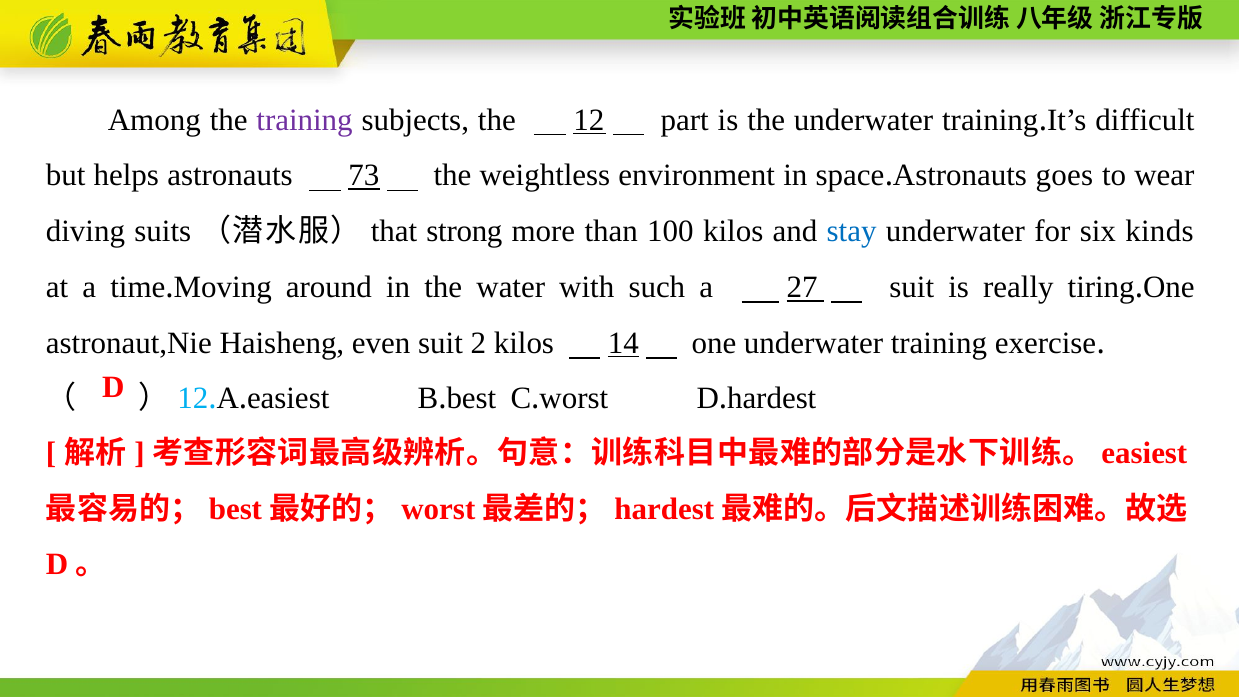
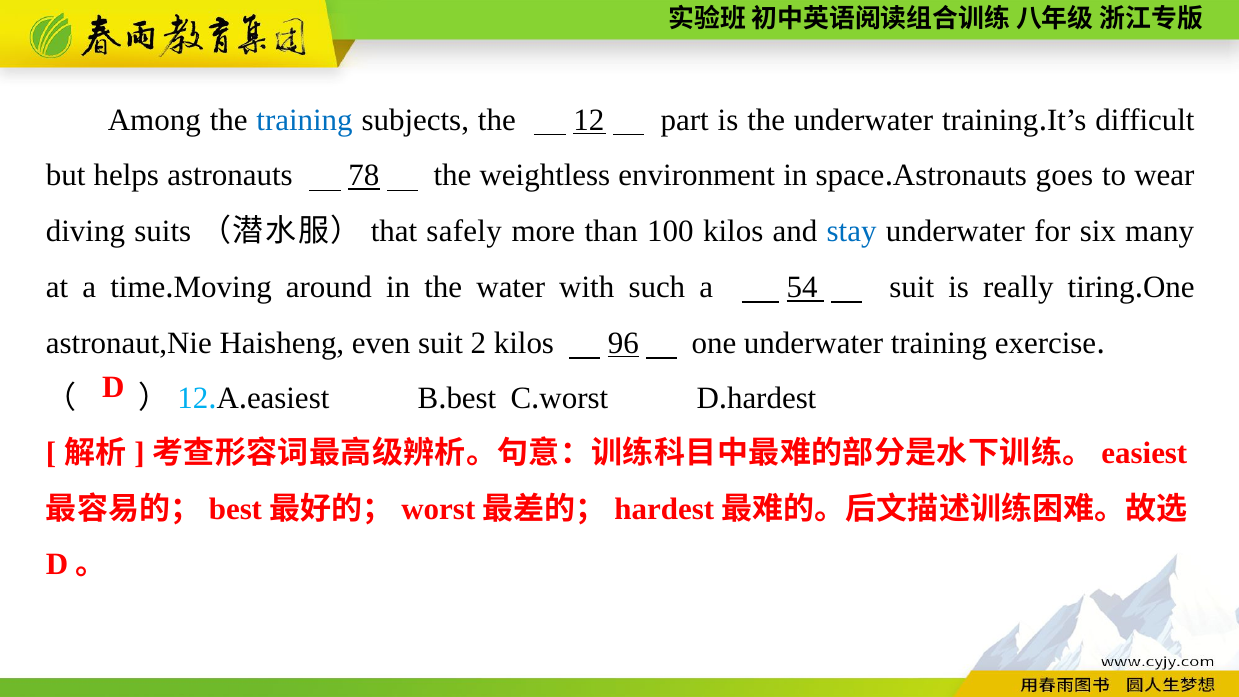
training colour: purple -> blue (305, 120)
73: 73 -> 78 (364, 176)
strong: strong -> safely (464, 231)
kinds: kinds -> many (1160, 231)
27: 27 -> 54 (802, 287)
14: 14 -> 96 (623, 343)
